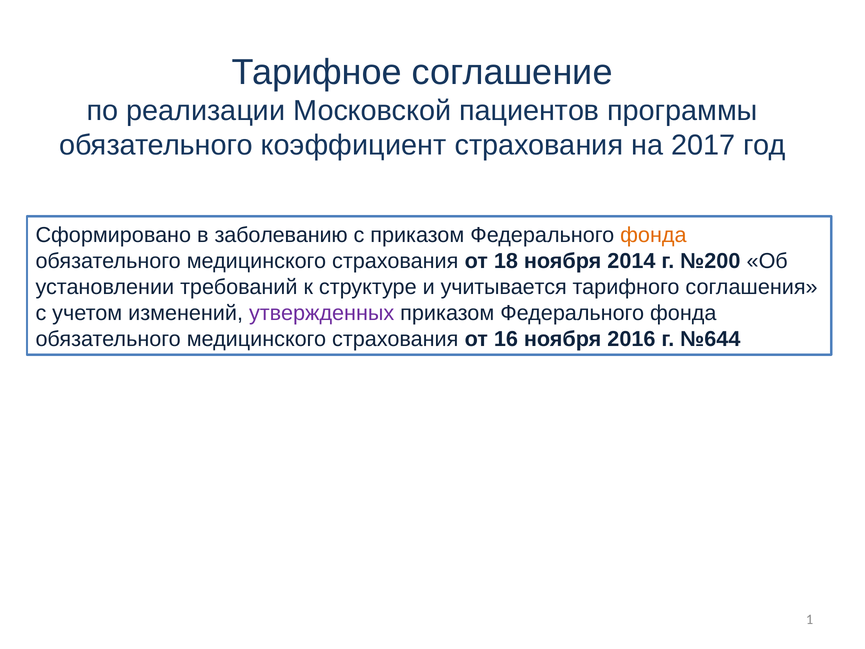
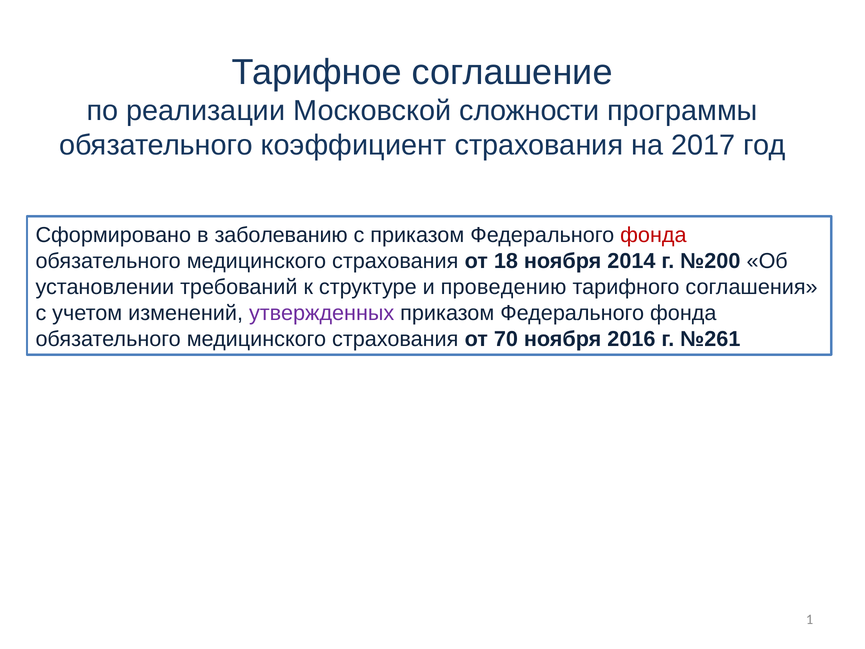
пациентов: пациентов -> сложности (529, 111)
фонда colour: orange -> red (653, 235)
учитывается: учитывается -> проведению (504, 287)
16: 16 -> 70 (506, 339)
№644: №644 -> №261 (710, 339)
